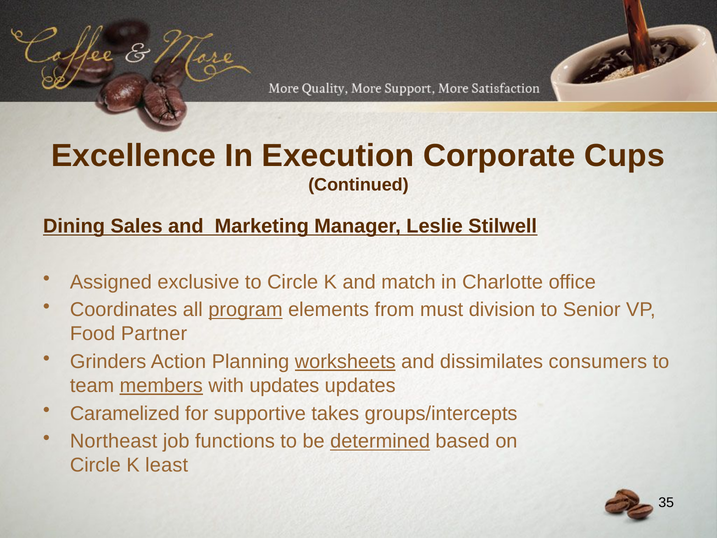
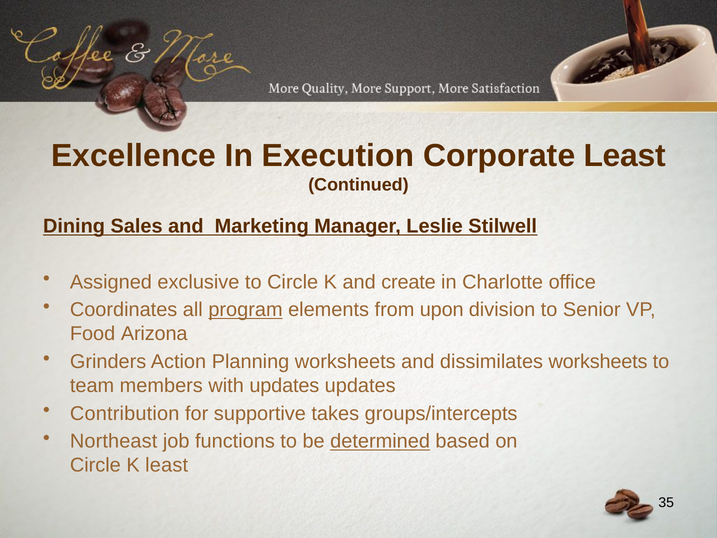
Corporate Cups: Cups -> Least (625, 156)
match: match -> create (409, 282)
must: must -> upon (442, 310)
Partner: Partner -> Arizona (154, 334)
worksheets underline: present -> none (345, 362)
dissimilates consumers: consumers -> worksheets (598, 362)
members underline: present -> none (161, 385)
Caramelized: Caramelized -> Contribution (125, 413)
